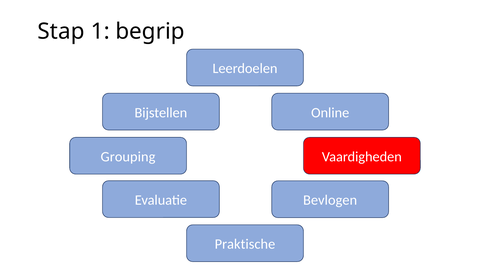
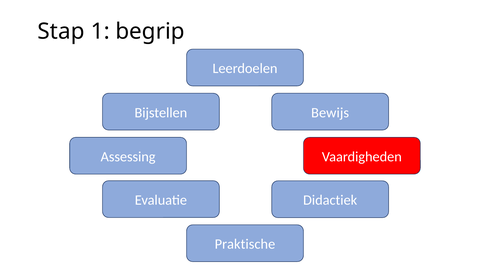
Online: Online -> Bewijs (330, 112)
Grouping: Grouping -> Assessing (128, 156)
Bevlogen: Bevlogen -> Didactiek (330, 200)
